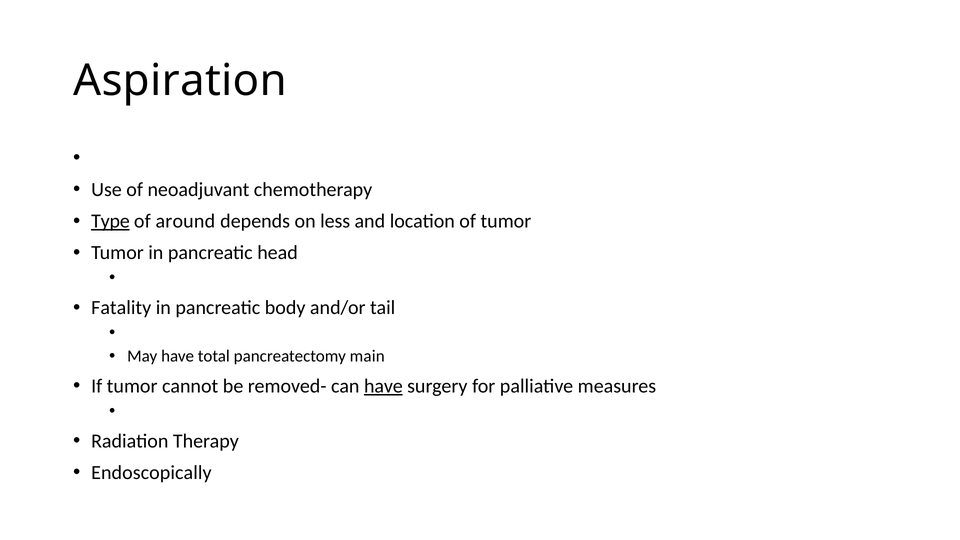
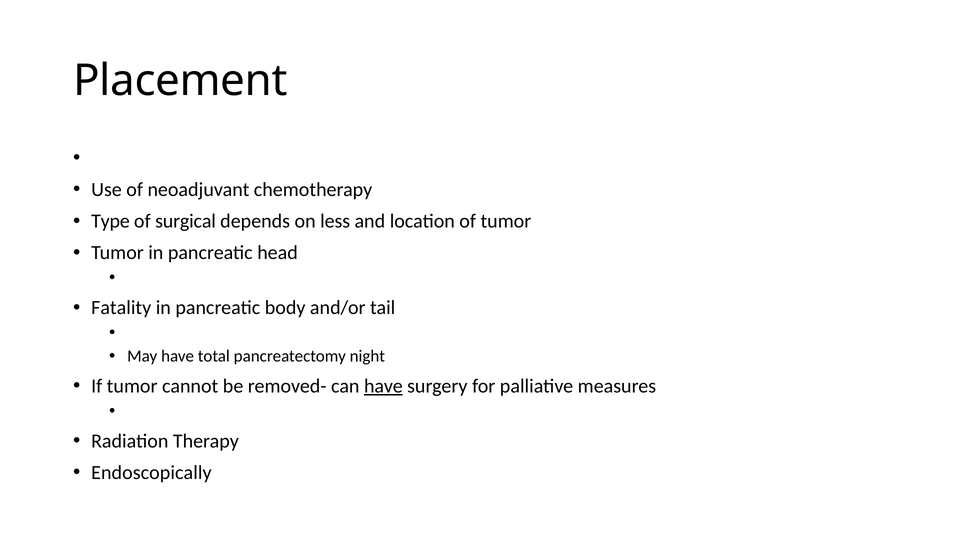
Aspiration: Aspiration -> Placement (180, 81)
Type underline: present -> none (110, 221)
around: around -> surgical (186, 221)
main: main -> night (367, 356)
